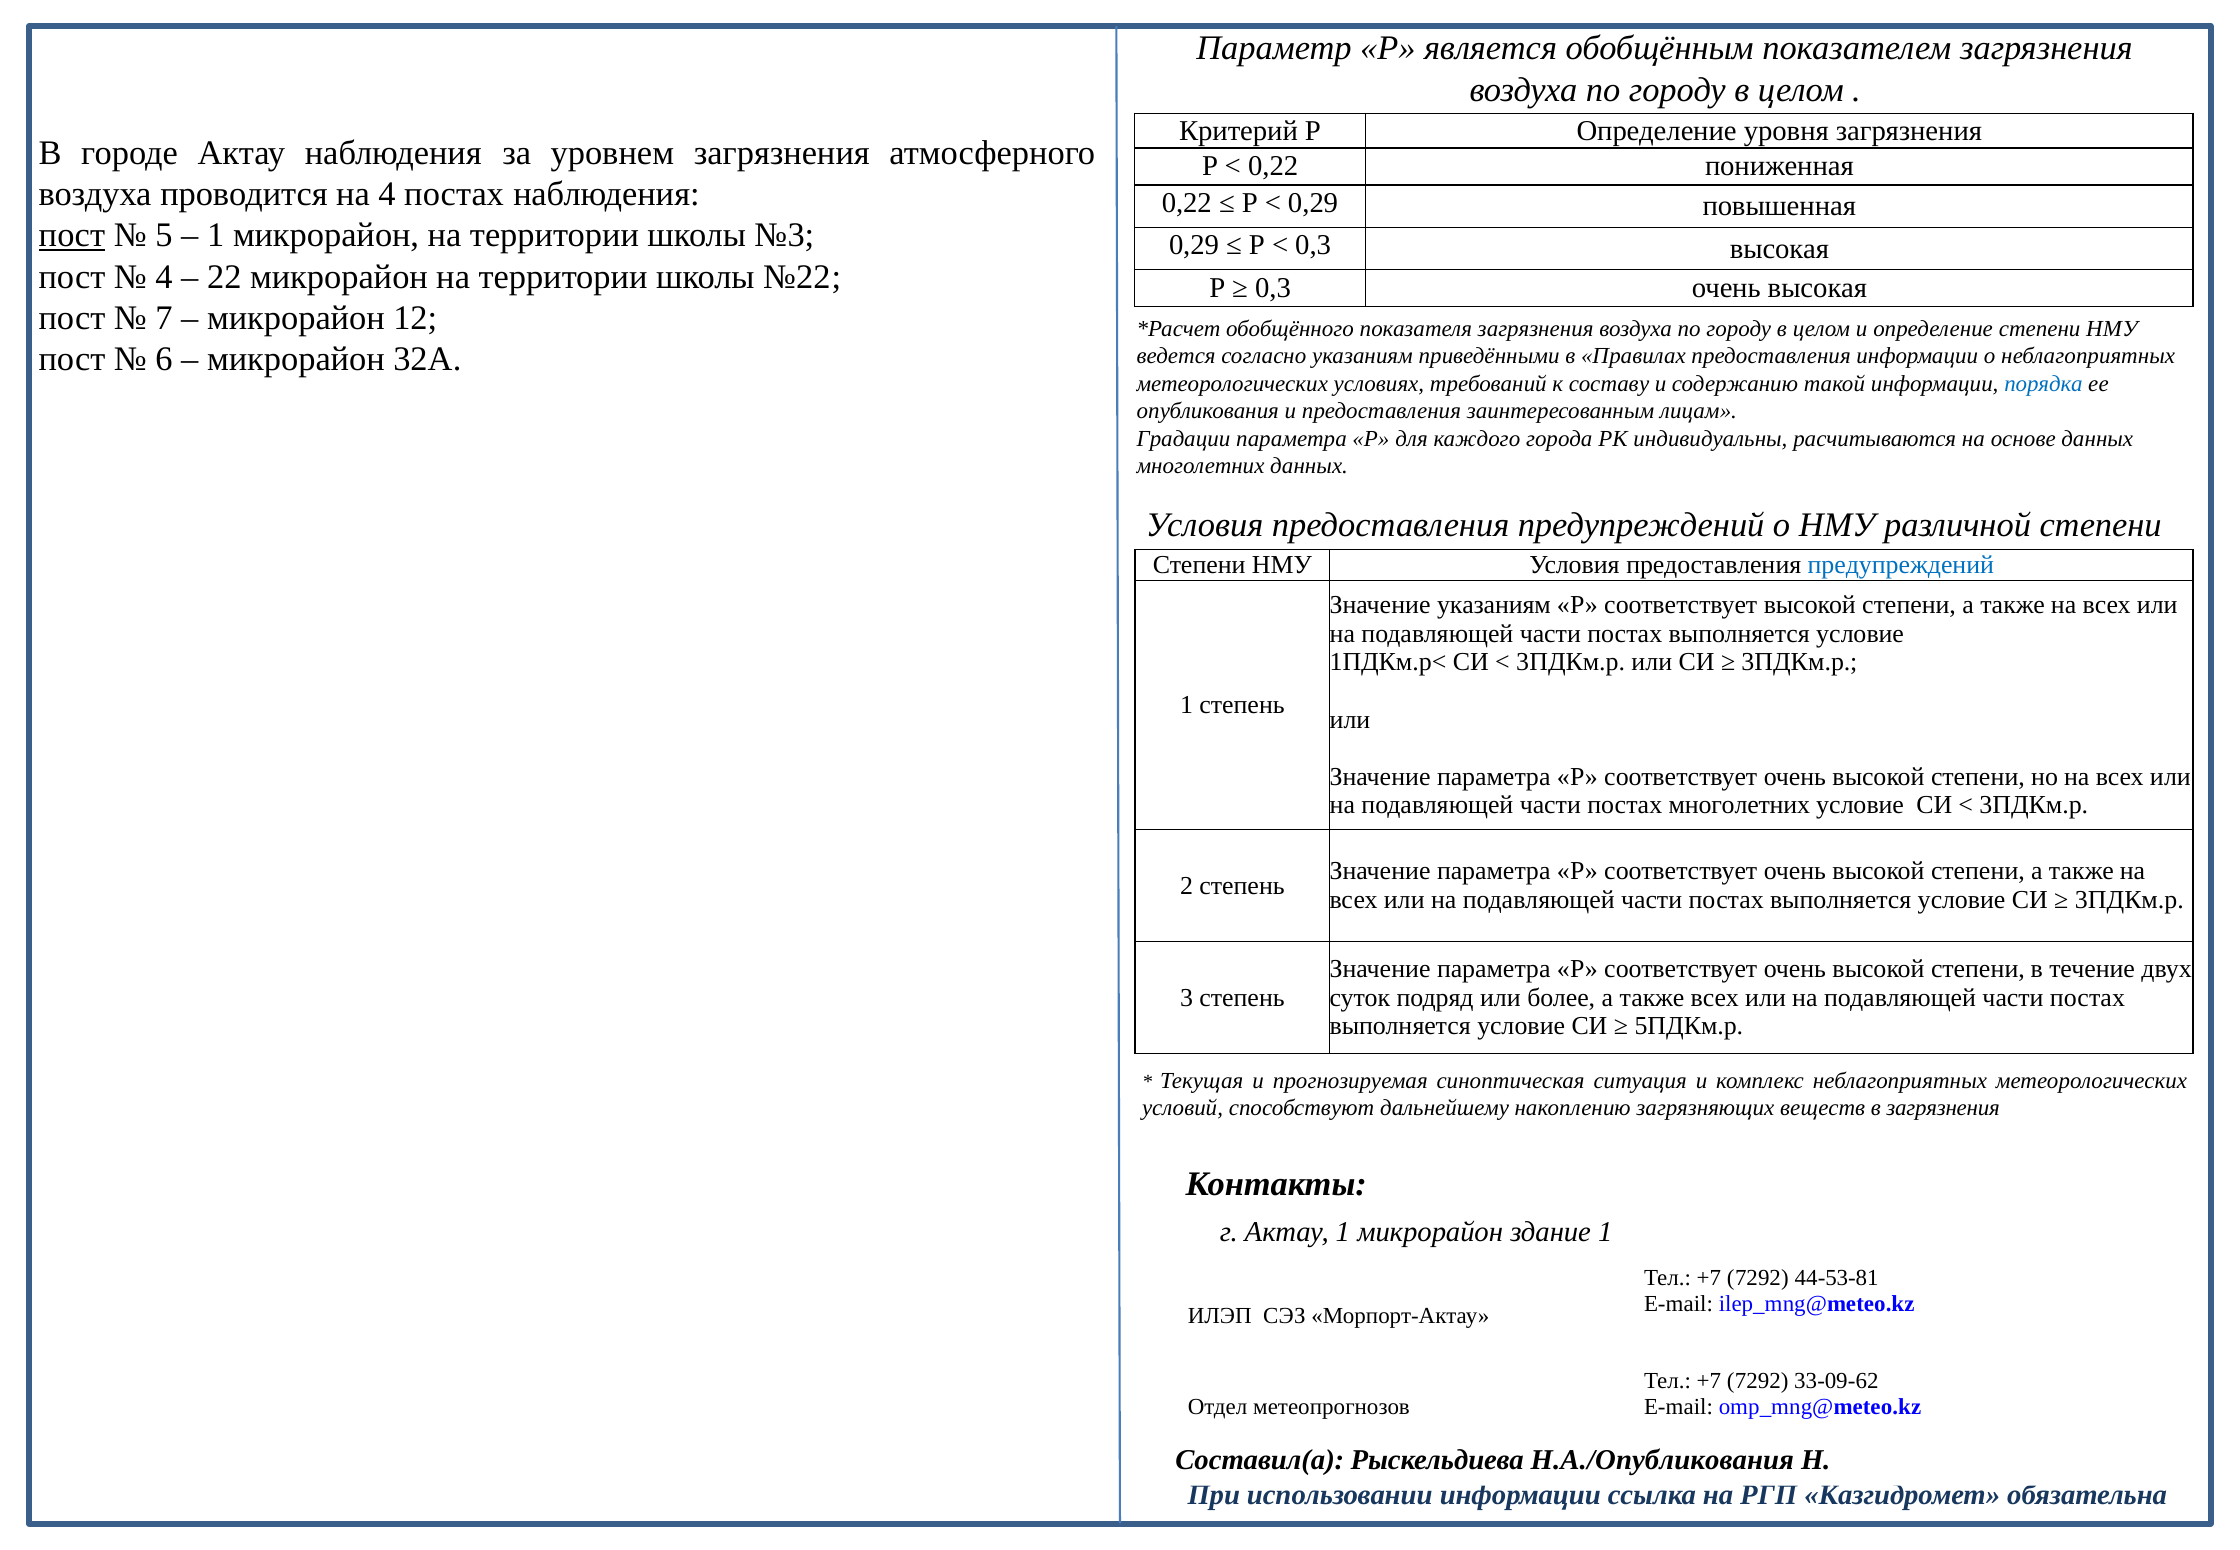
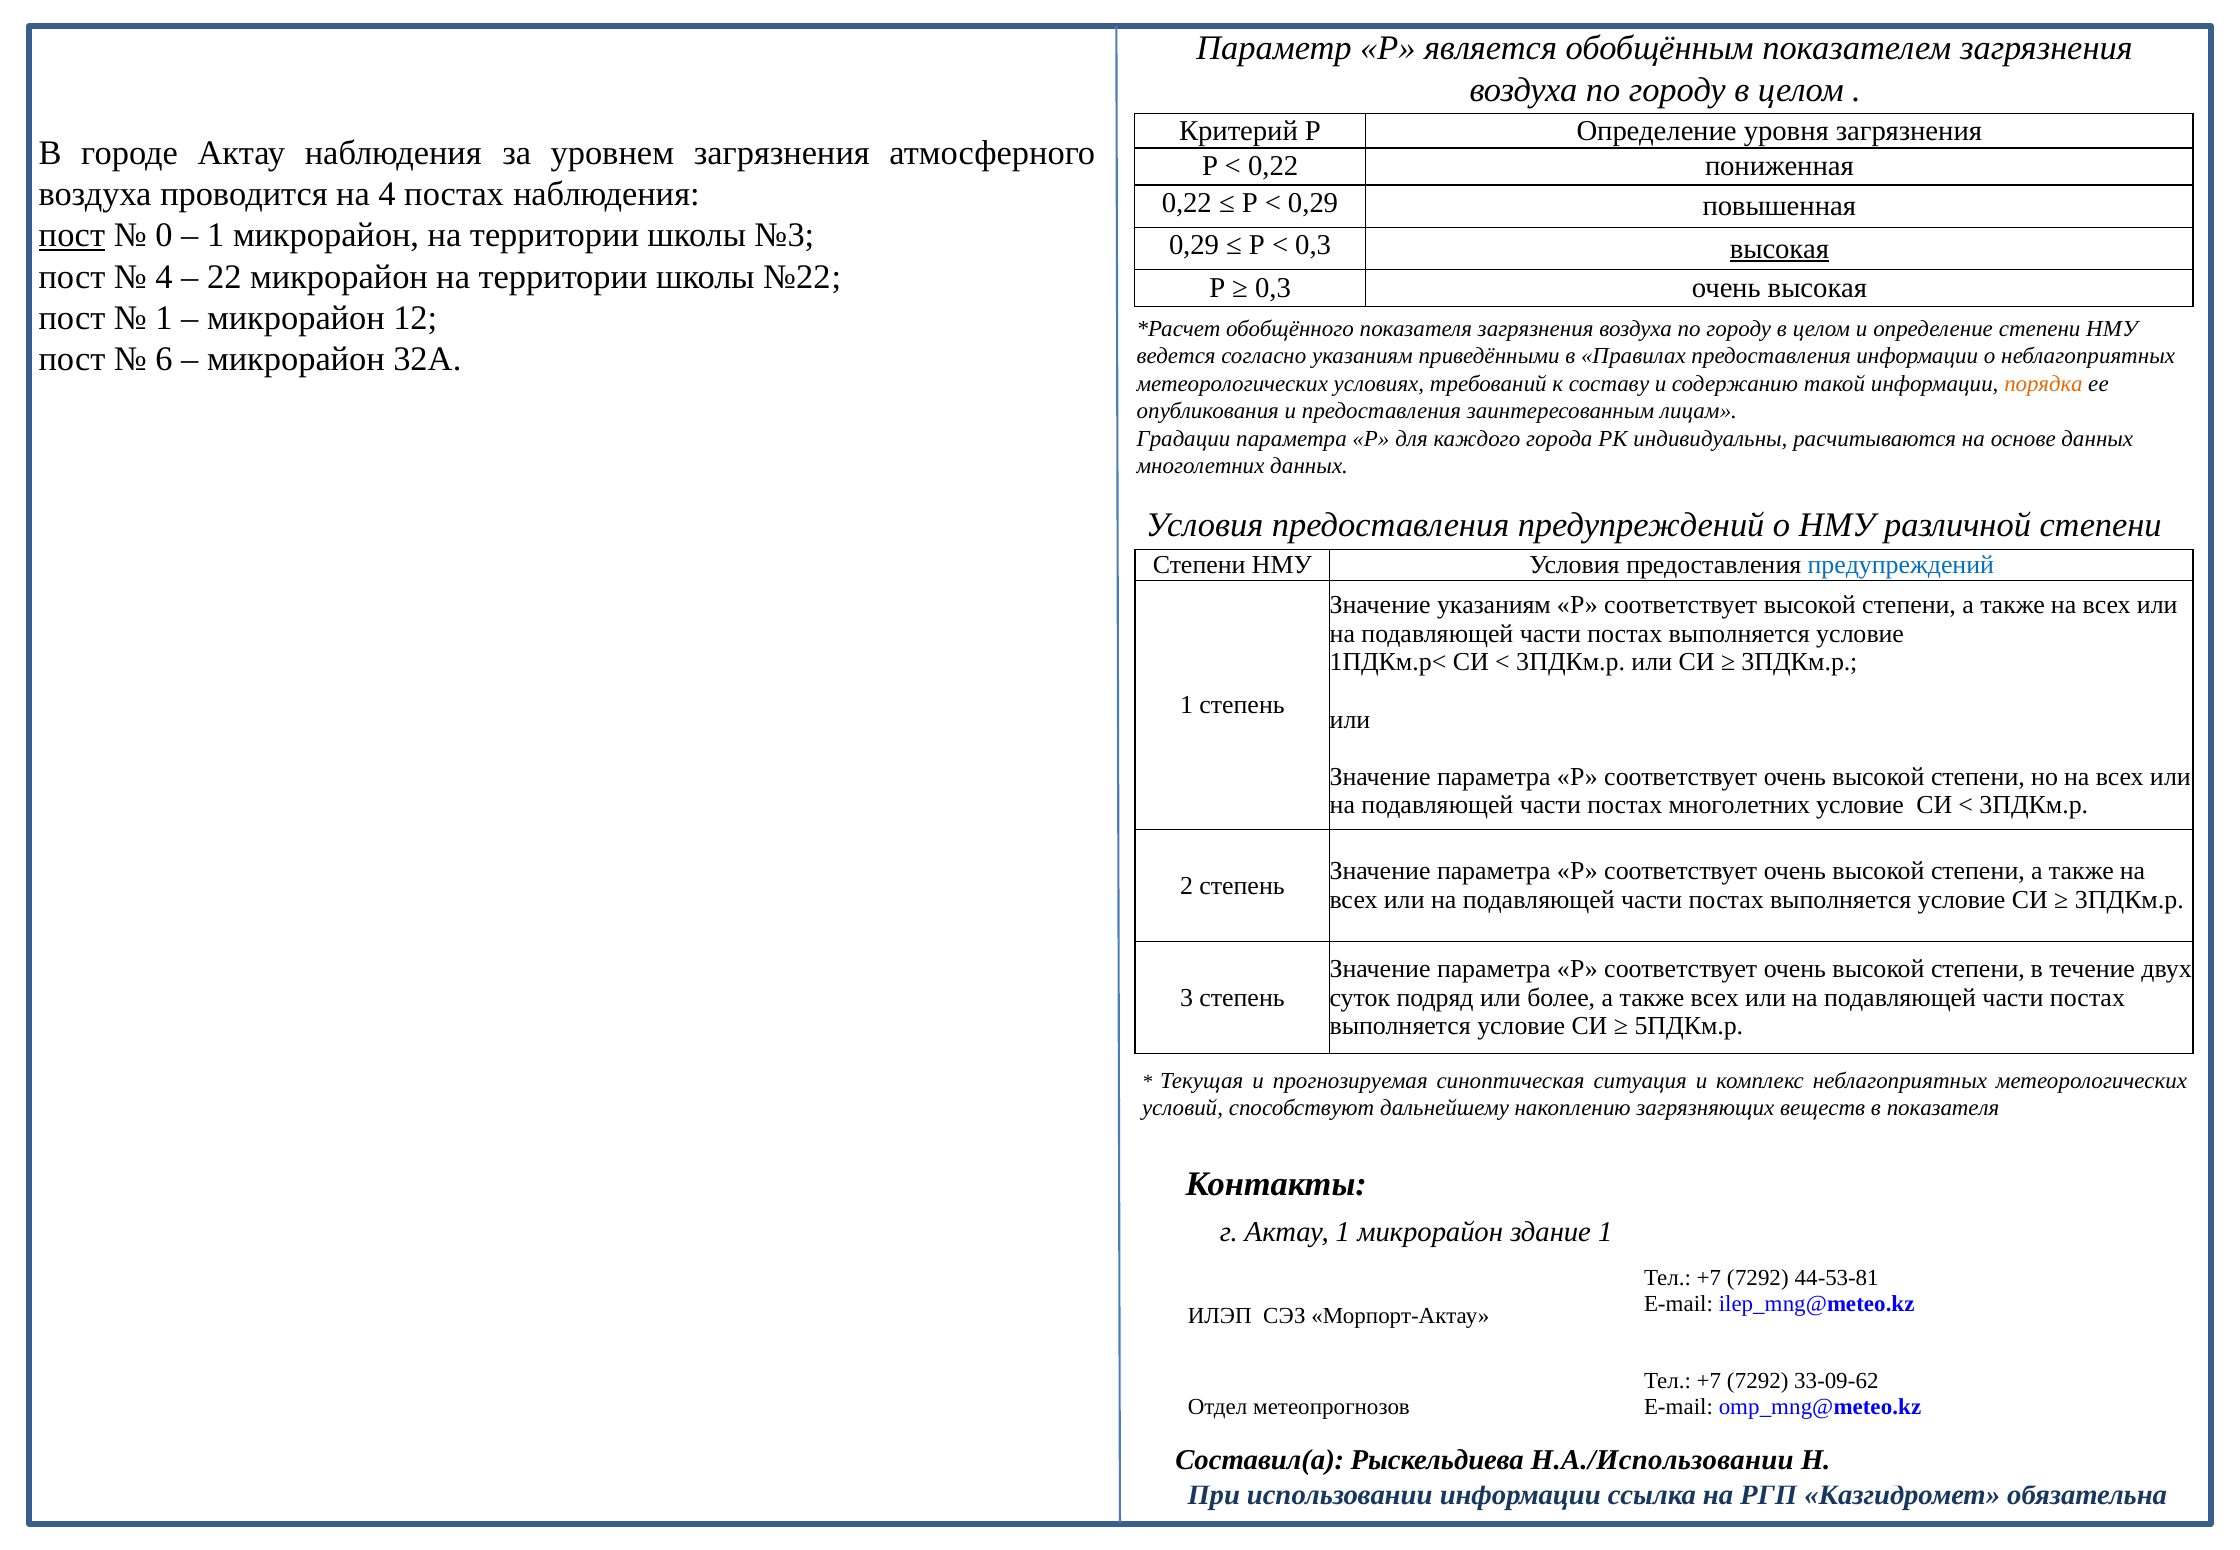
5: 5 -> 0 (164, 236)
высокая underline: none -> present (1779, 249)
7: 7 -> 1 (164, 318)
порядка colour: blue -> orange (2043, 384)
в загрязнения: загрязнения -> показателя (1943, 1109)
Н.А./Опубликования: Н.А./Опубликования -> Н.А./Использовании (1662, 1461)
